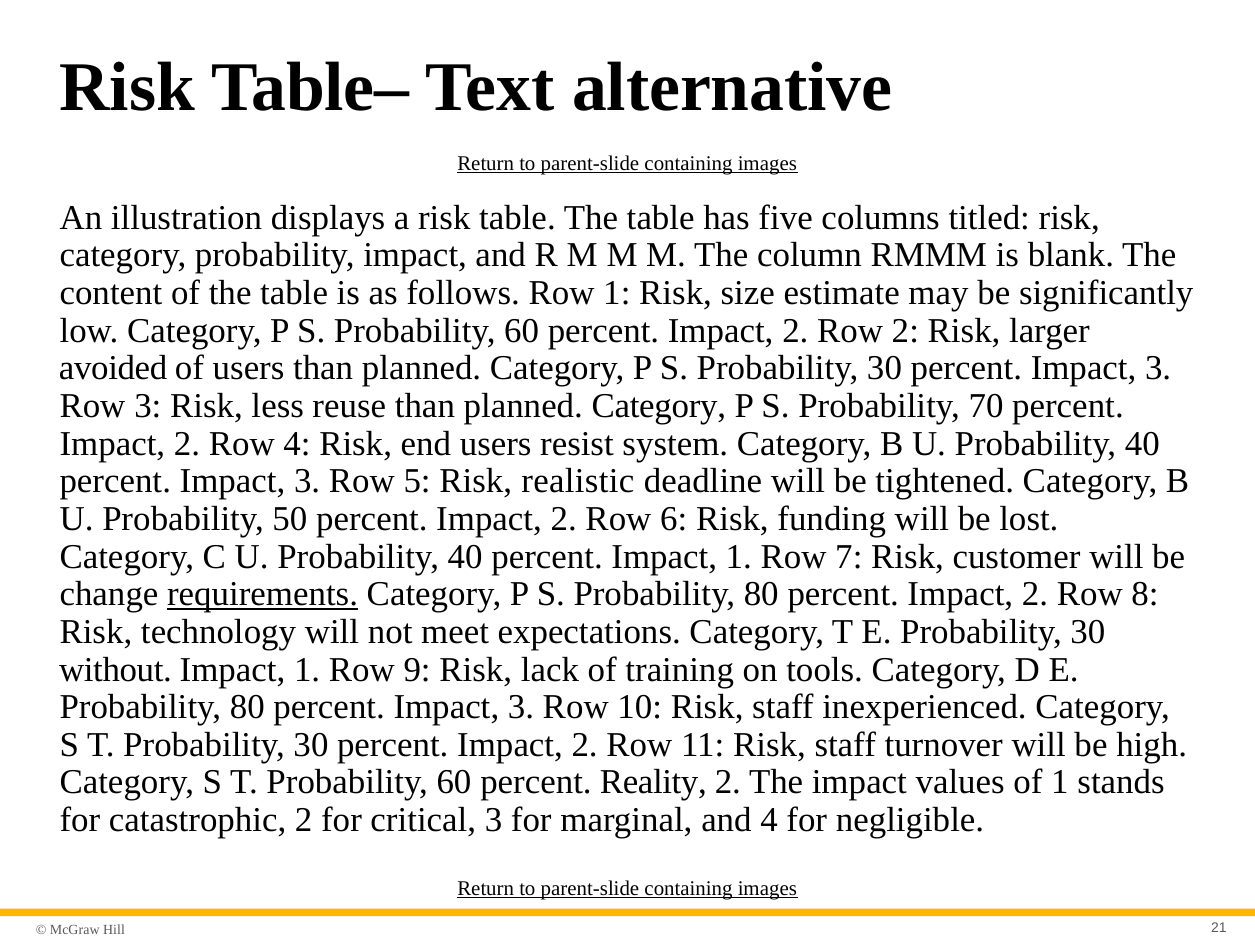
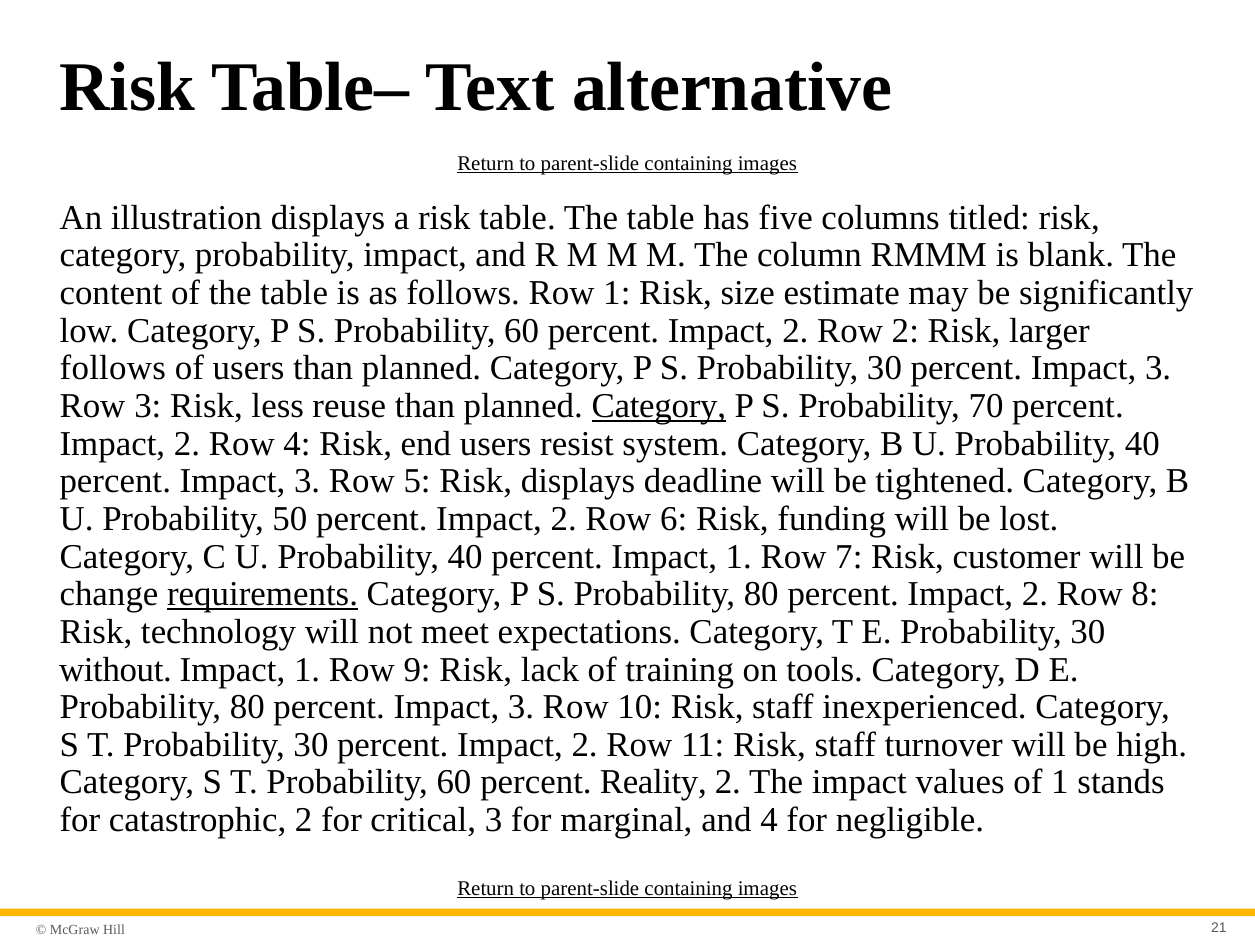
avoided: avoided -> follows (113, 368)
Category underline: none -> present (659, 406)
Risk realistic: realistic -> displays (578, 481)
